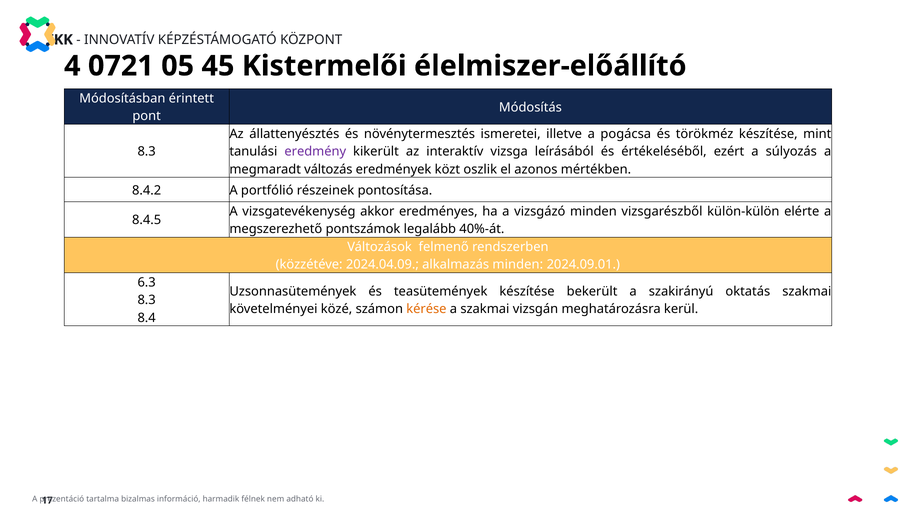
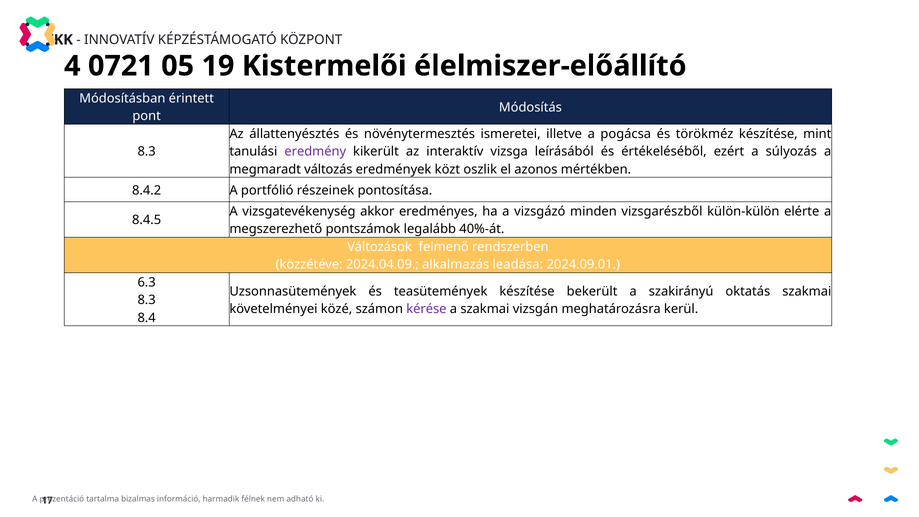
45: 45 -> 19 (218, 66)
alkalmazás minden: minden -> leadása (518, 265)
kérése colour: orange -> purple (426, 309)
